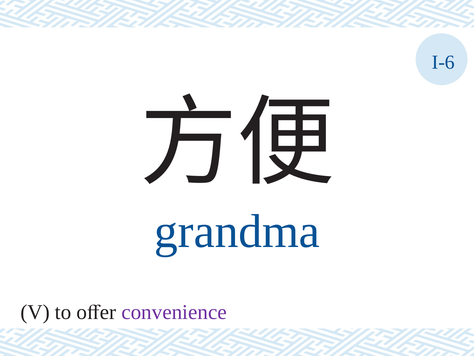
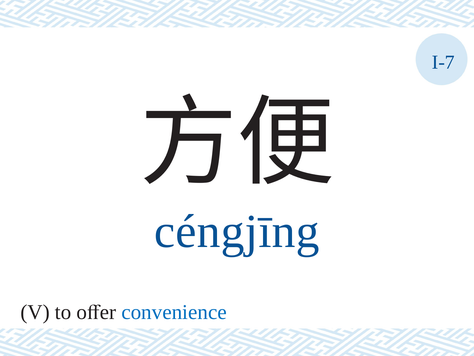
I-6: I-6 -> I-7 (443, 62)
grandma: grandma -> céngjīng (237, 231)
convenience colour: purple -> blue (174, 312)
